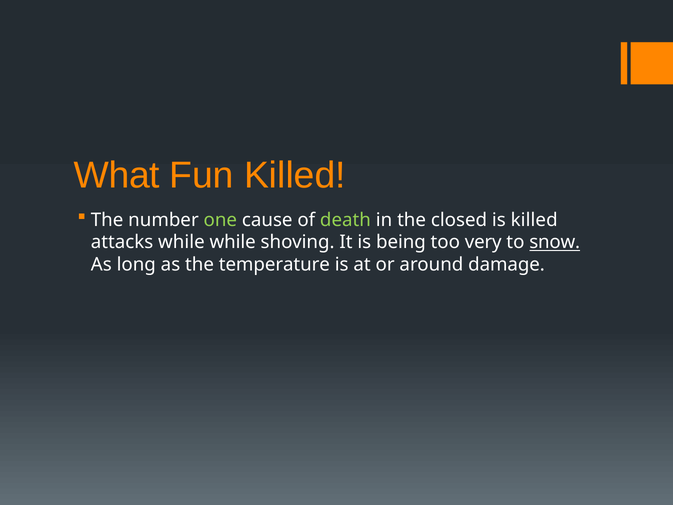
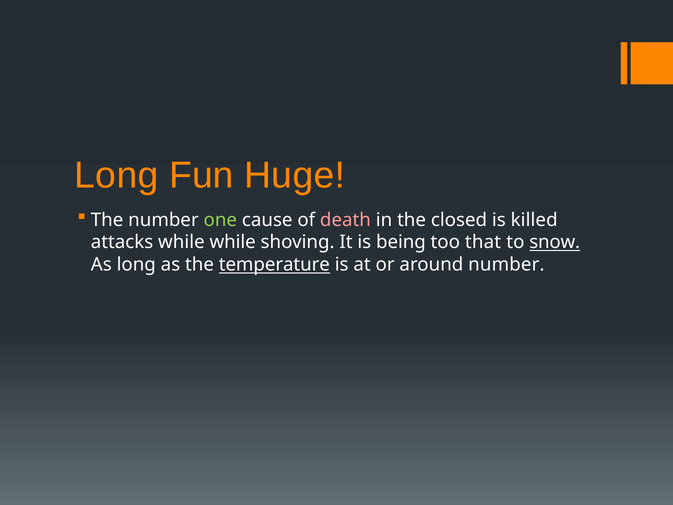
What: What -> Long (116, 175)
Fun Killed: Killed -> Huge (295, 175)
death colour: light green -> pink (345, 220)
very: very -> that (483, 242)
temperature underline: none -> present (274, 265)
around damage: damage -> number (506, 265)
